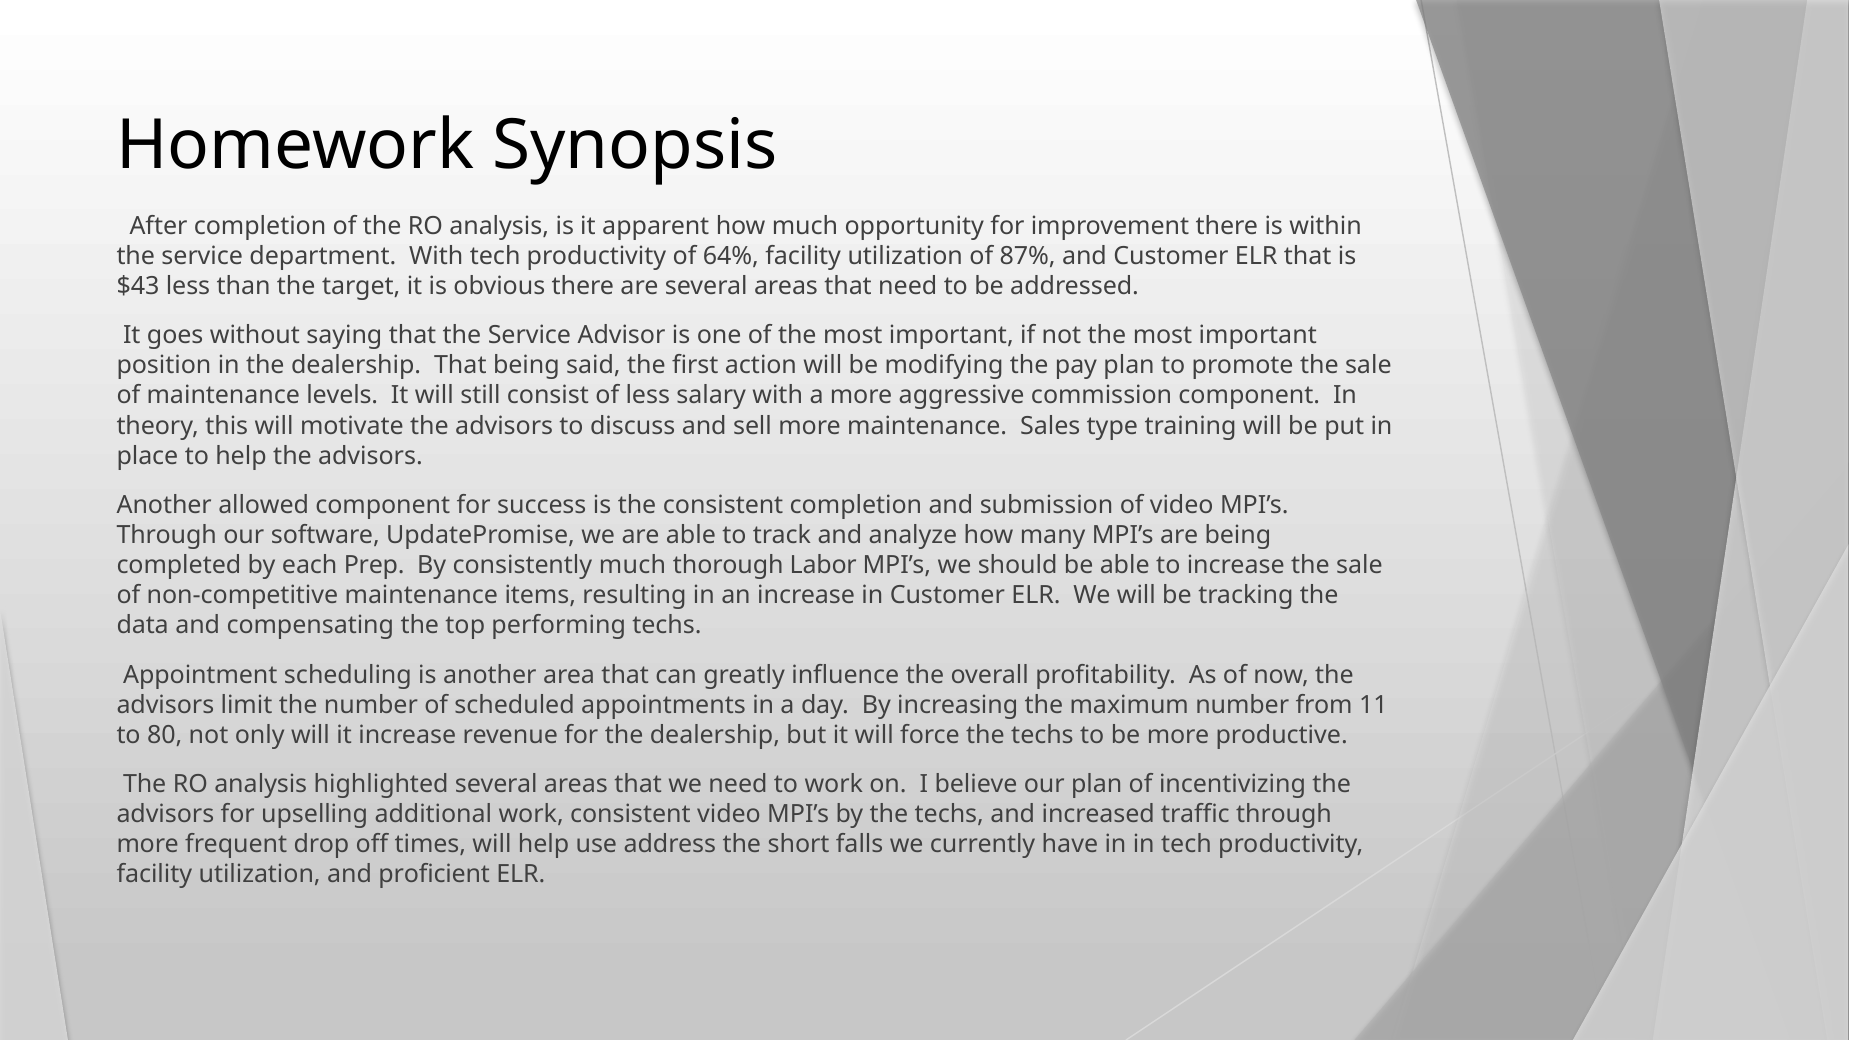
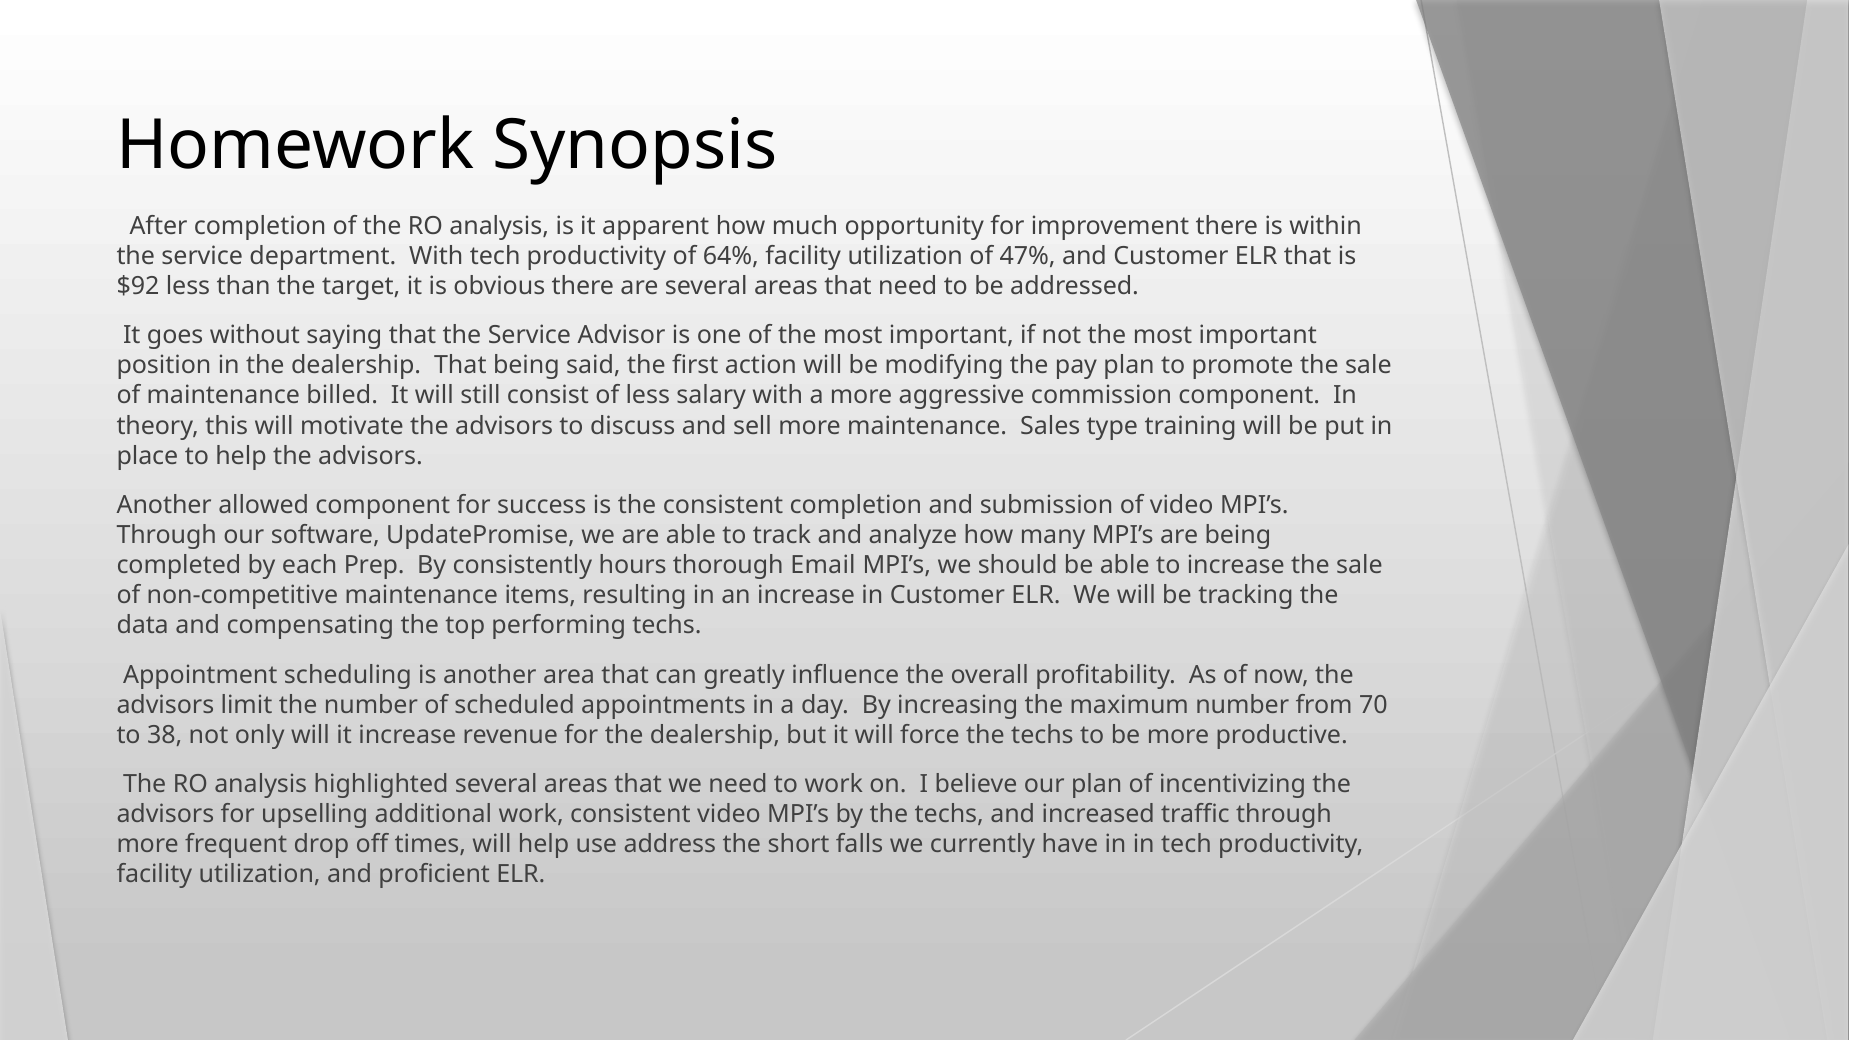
87%: 87% -> 47% (1028, 256)
$43: $43 -> $92 (138, 286)
levels: levels -> billed (342, 396)
consistently much: much -> hours (633, 565)
Labor: Labor -> Email (823, 565)
11: 11 -> 70 (1373, 705)
80: 80 -> 38 (165, 735)
